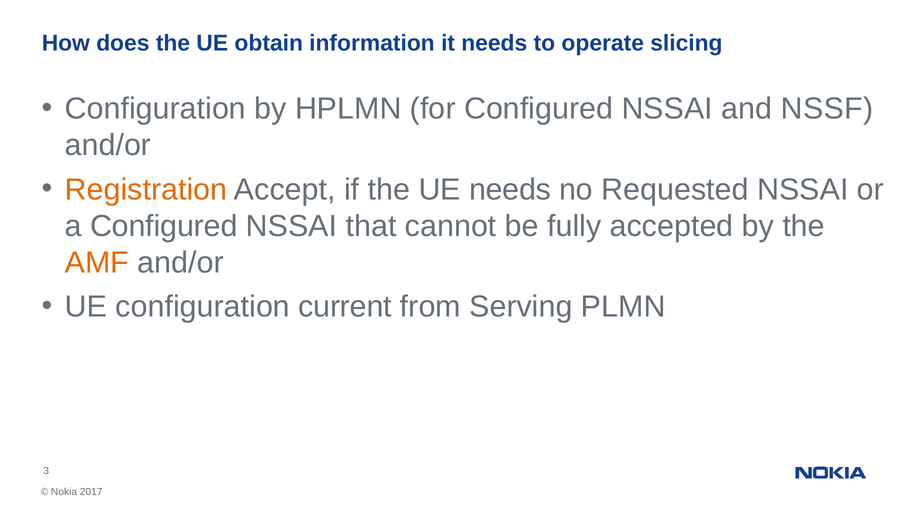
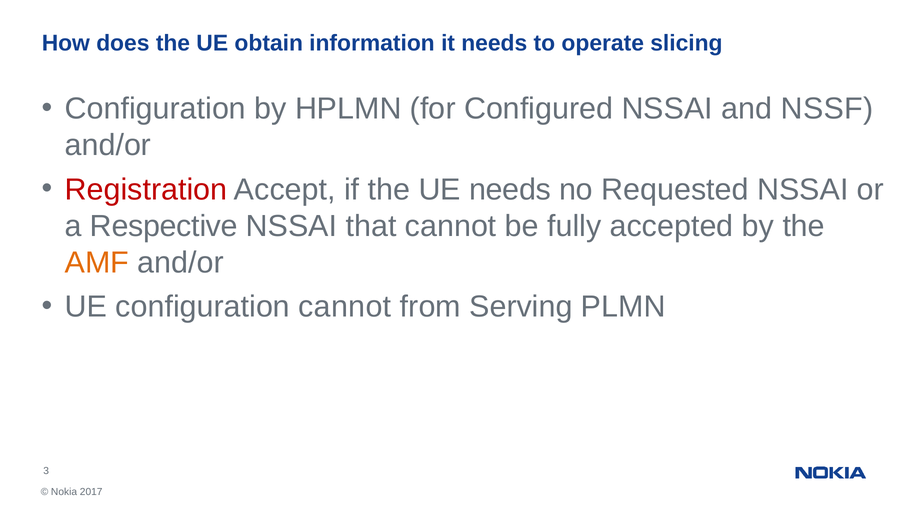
Registration colour: orange -> red (146, 190)
a Configured: Configured -> Respective (164, 226)
configuration current: current -> cannot (345, 307)
